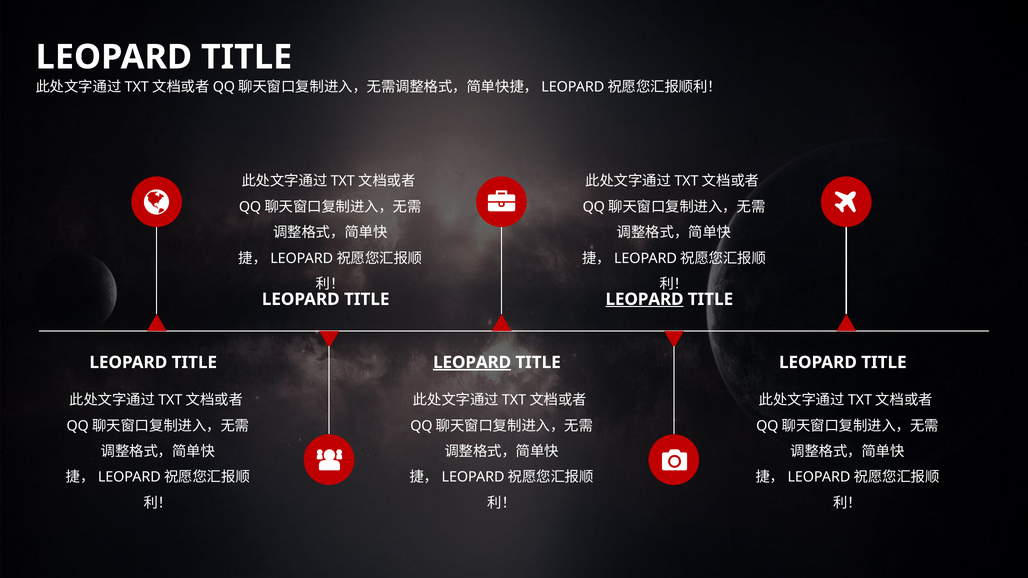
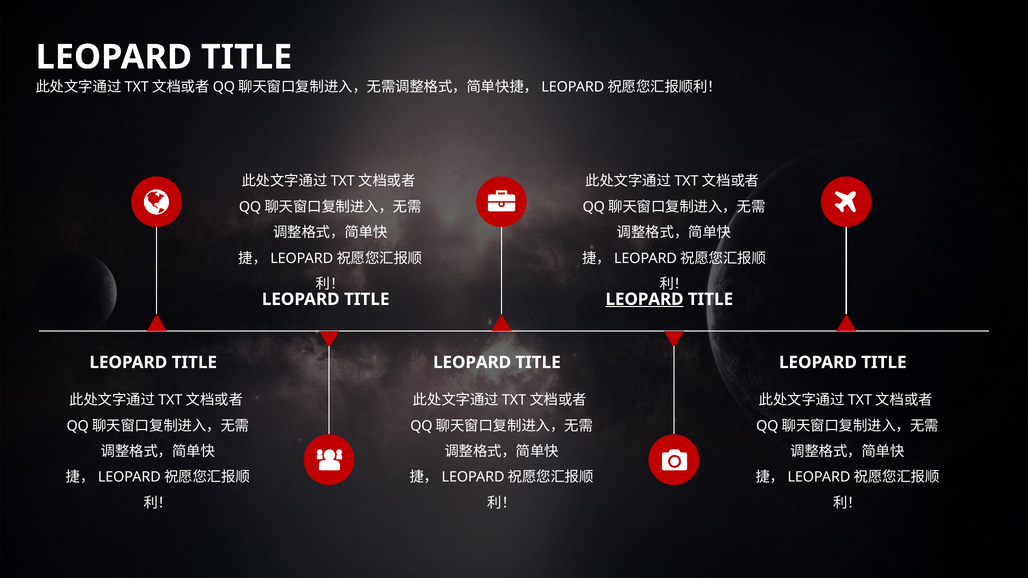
LEOPARD underline: present -> none (472, 363)
